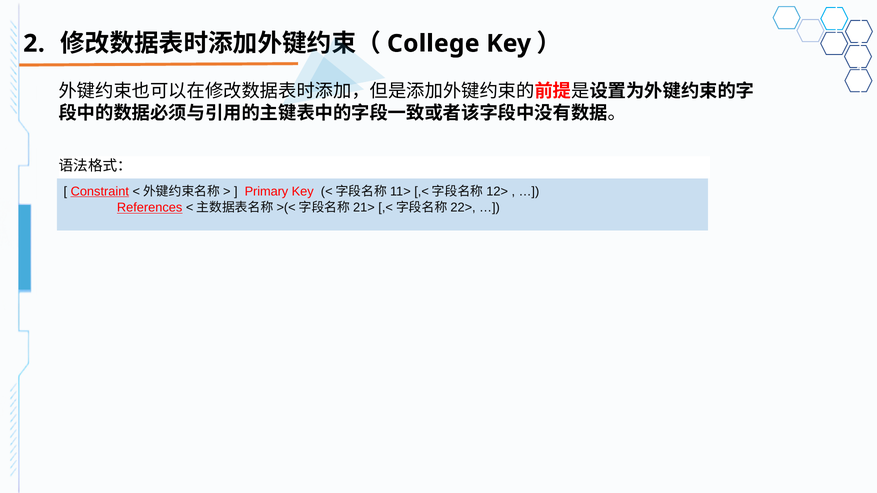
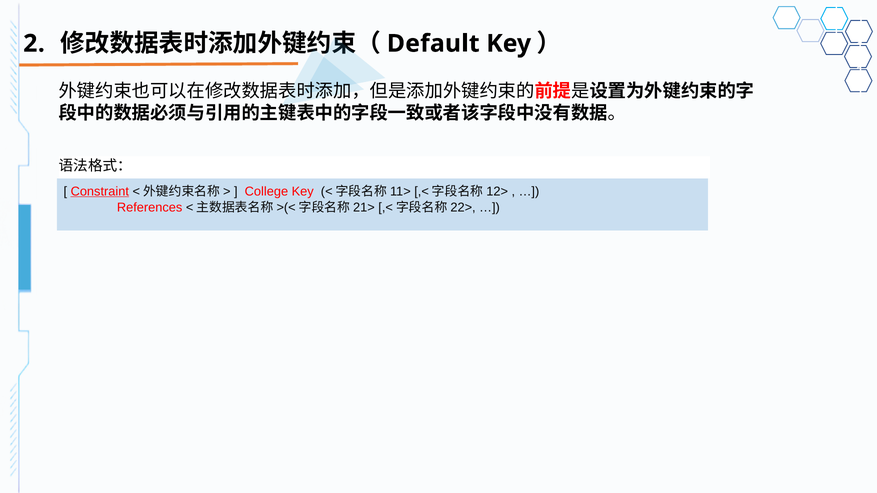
College: College -> Default (433, 44)
Primary: Primary -> College (266, 191)
References underline: present -> none (150, 208)
